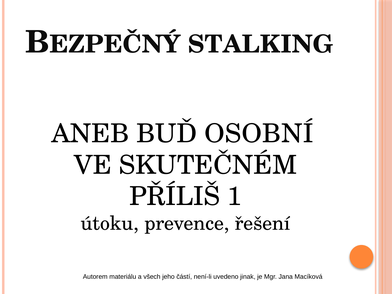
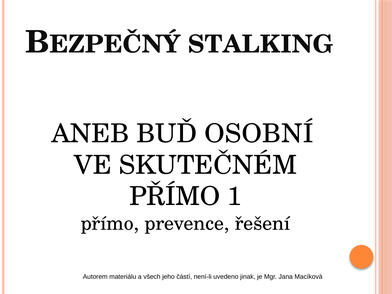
PŘÍLIŠ: PŘÍLIŠ -> PŘÍMO (175, 197)
útoku: útoku -> přímo (110, 224)
